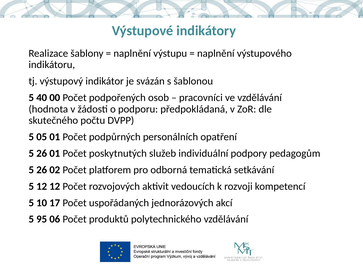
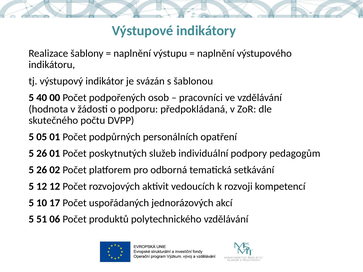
95: 95 -> 51 (42, 219)
